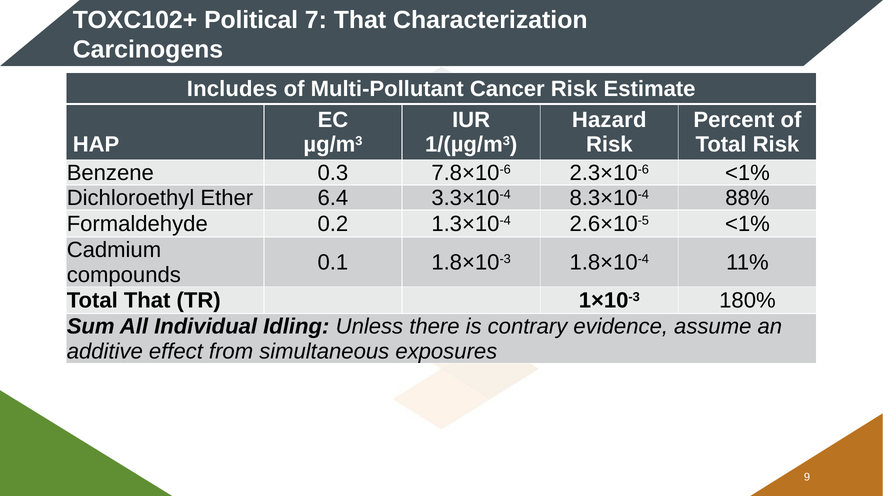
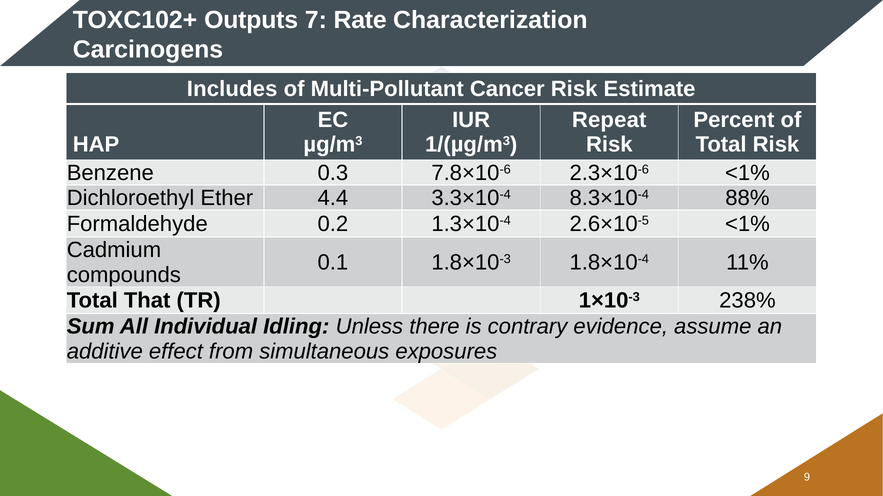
Political: Political -> Outputs (251, 20)
7 That: That -> Rate (360, 20)
Hazard: Hazard -> Repeat (609, 120)
6.4: 6.4 -> 4.4 (333, 198)
180%: 180% -> 238% (747, 301)
